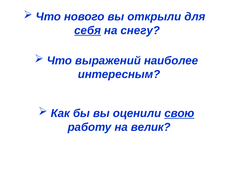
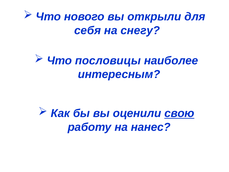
себя underline: present -> none (88, 30)
выражений: выражений -> пословицы (108, 61)
велик: велик -> нанес (151, 127)
